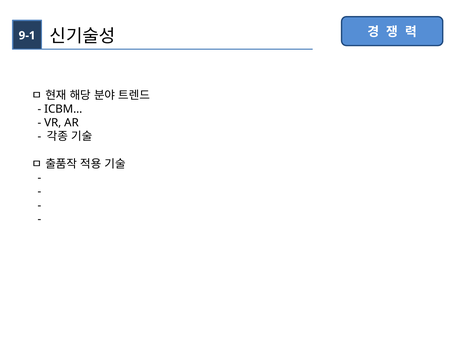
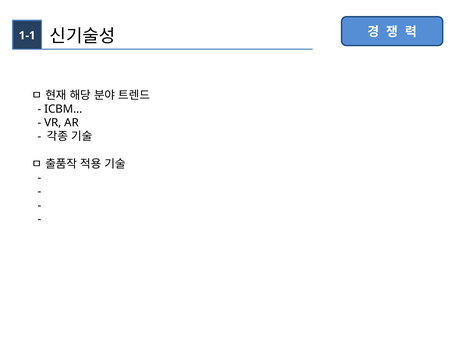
9-1: 9-1 -> 1-1 (27, 36)
